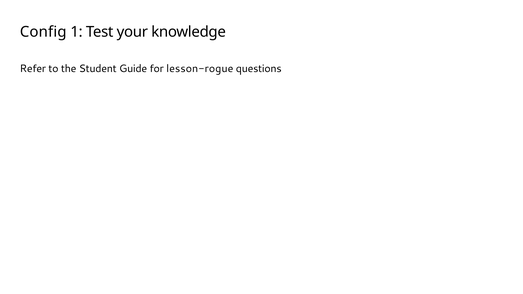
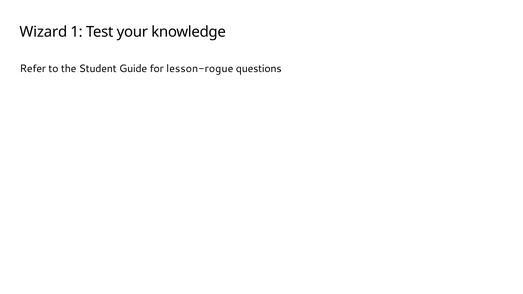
Config: Config -> Wizard (43, 32)
